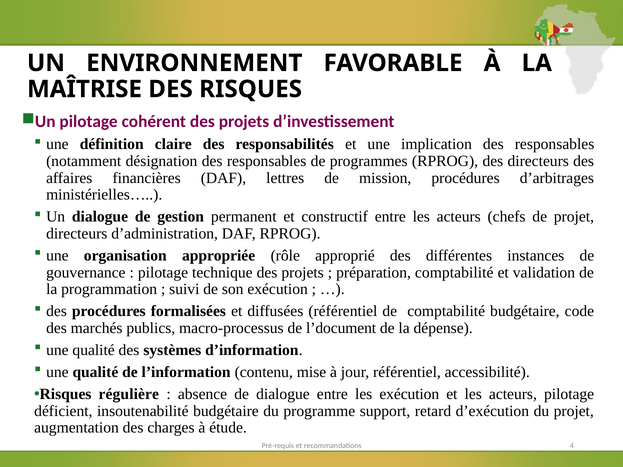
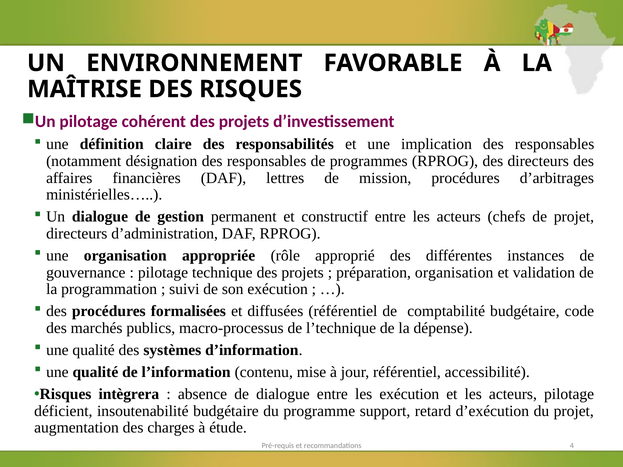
préparation comptabilité: comptabilité -> organisation (454, 273)
l’document: l’document -> l’technique (341, 328)
régulière: régulière -> intègrera (129, 394)
